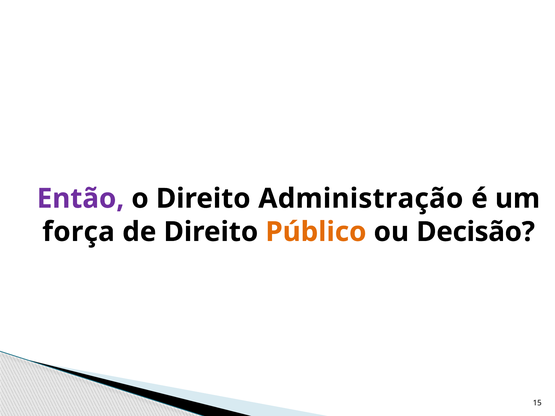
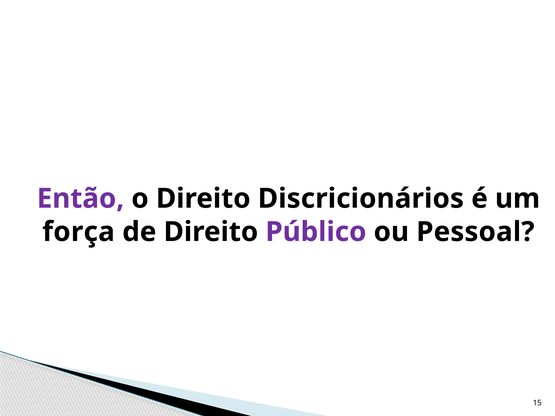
Administração: Administração -> Discricionários (361, 199)
Público colour: orange -> purple (316, 232)
Decisão: Decisão -> Pessoal (475, 232)
